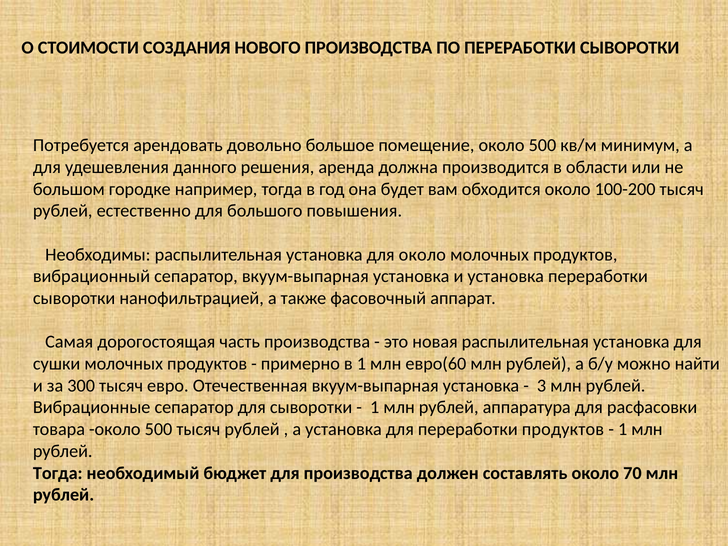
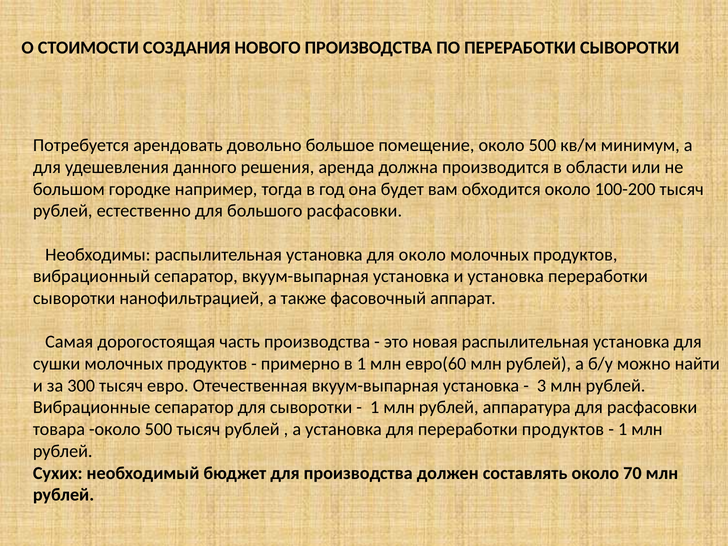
большого повышения: повышения -> расфасовки (354, 211)
Тогда: Тогда -> Сухих (58, 473)
